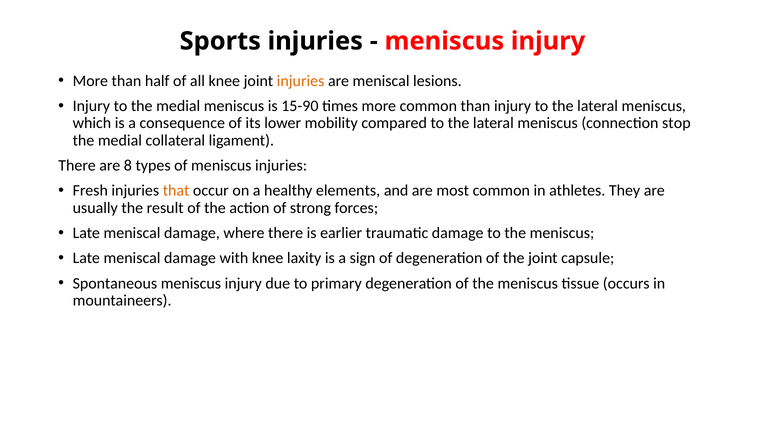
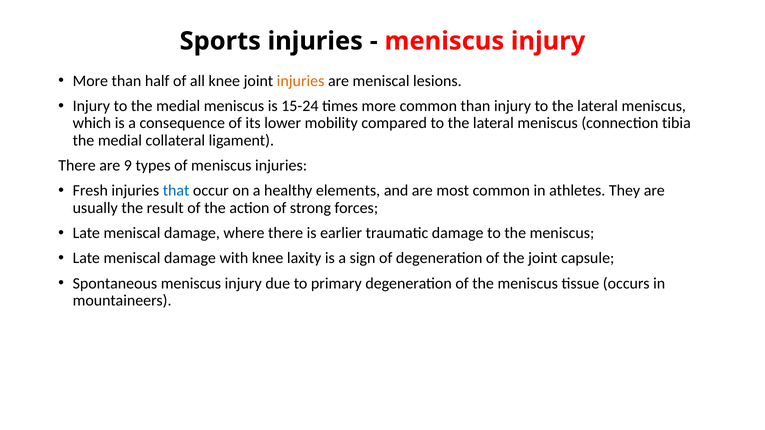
15-90: 15-90 -> 15-24 (300, 106)
stop: stop -> tibia (676, 123)
8: 8 -> 9 (128, 166)
that colour: orange -> blue (176, 191)
